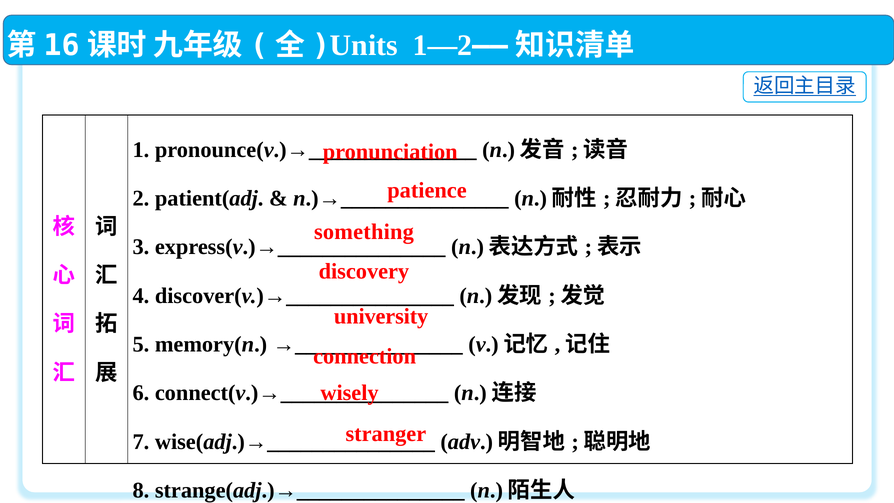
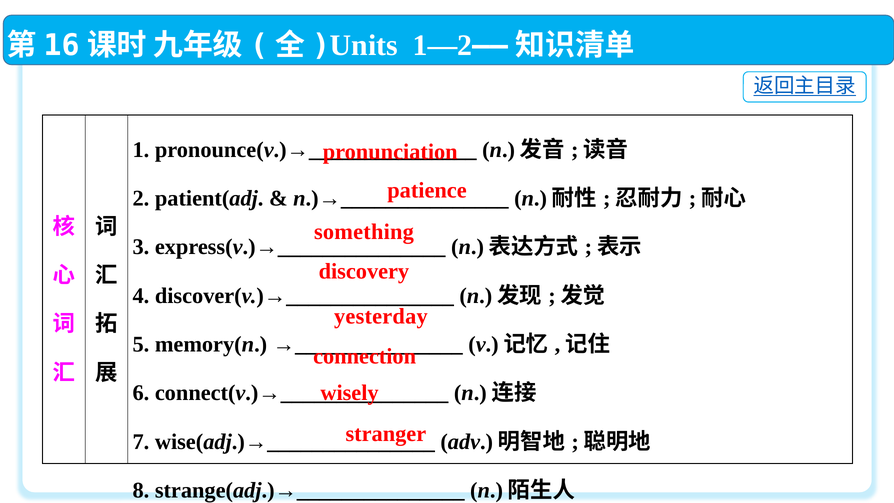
university: university -> yesterday (381, 316)
